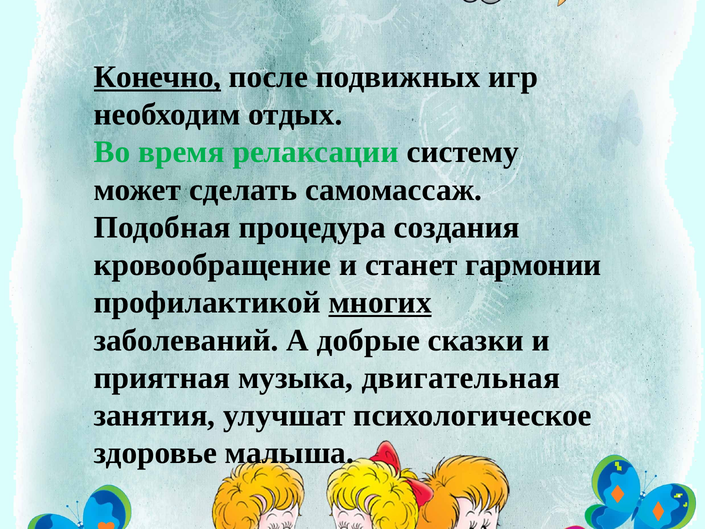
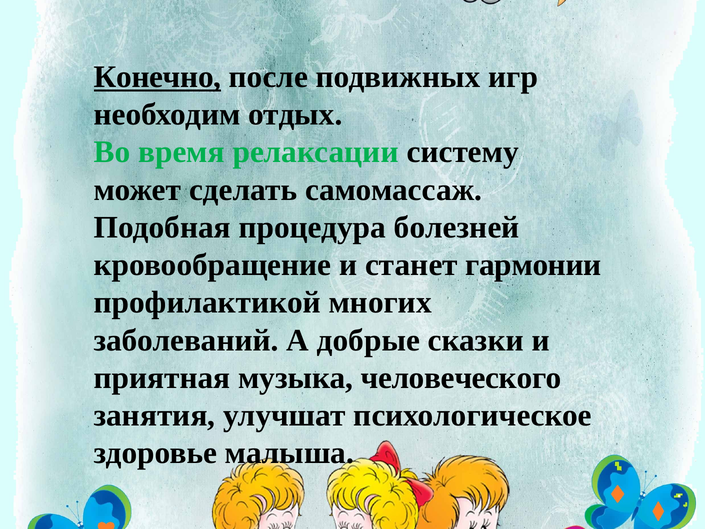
создания: создания -> болезней (457, 227)
многих underline: present -> none (380, 302)
двигательная: двигательная -> человеческого (461, 378)
